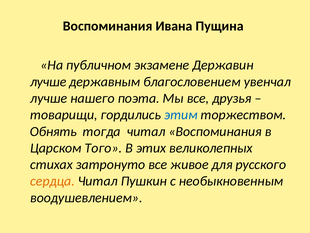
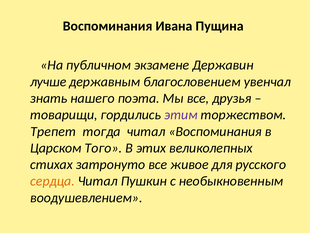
лучше: лучше -> знать (49, 98)
этим colour: blue -> purple (181, 115)
Обнять: Обнять -> Трепет (53, 131)
